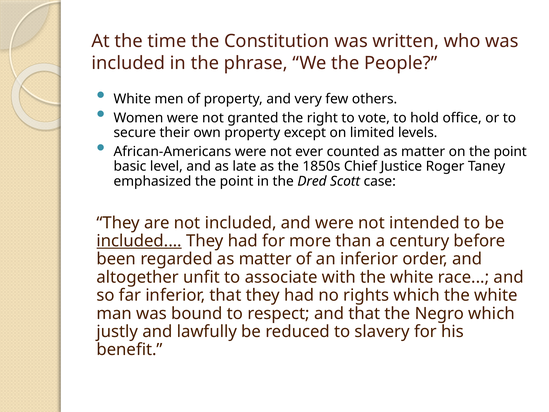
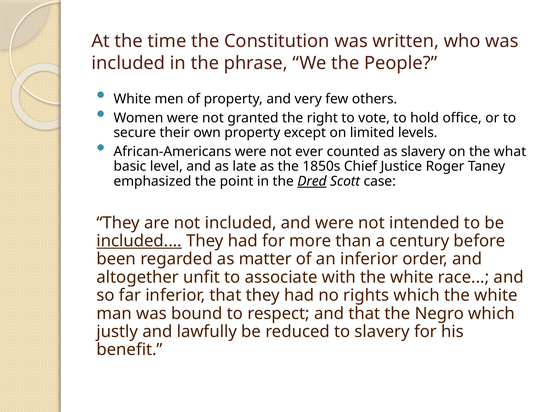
counted as matter: matter -> slavery (423, 152)
on the point: point -> what (510, 152)
Dred underline: none -> present (312, 181)
